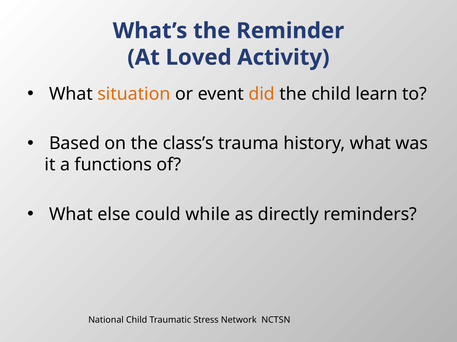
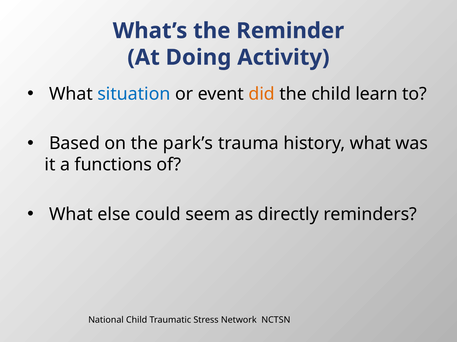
Loved: Loved -> Doing (198, 58)
situation colour: orange -> blue (134, 94)
class’s: class’s -> park’s (188, 144)
while: while -> seem (208, 215)
